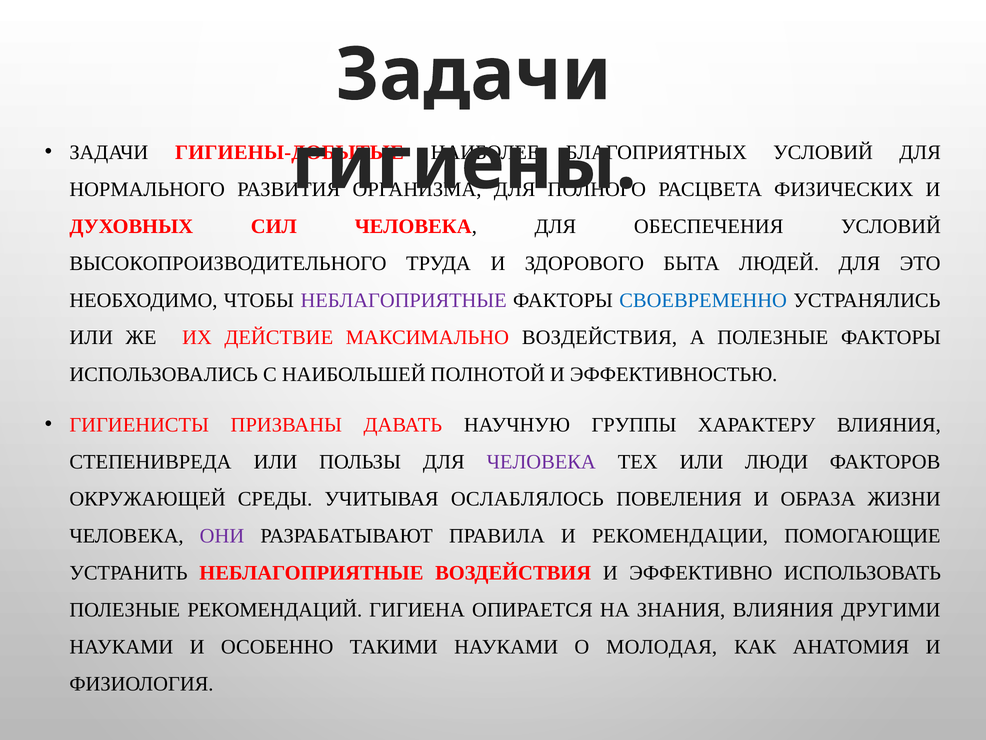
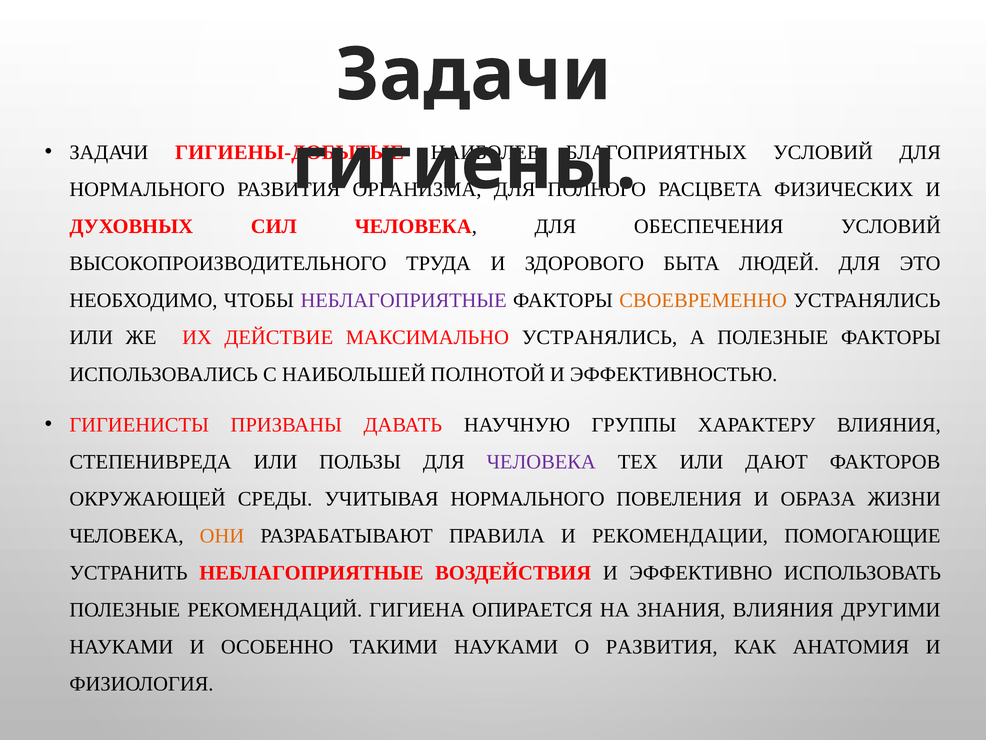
СВОЕВРЕМЕННО colour: blue -> orange (703, 300)
МАКСИМАЛЬНО ВОЗДЕЙСТВИЯ: ВОЗДЕЙСТВИЯ -> УСТРАНЯЛИСЬ (600, 337)
ЛЮДИ: ЛЮДИ -> ДАЮТ (776, 462)
УЧИТЫВАЯ ОСЛАБЛЯЛОСЬ: ОСЛАБЛЯЛОСЬ -> НОРМАЛЬНОГО (528, 499)
ОНИ colour: purple -> orange (222, 536)
О МОЛОДАЯ: МОЛОДАЯ -> РАЗВИТИЯ (662, 646)
